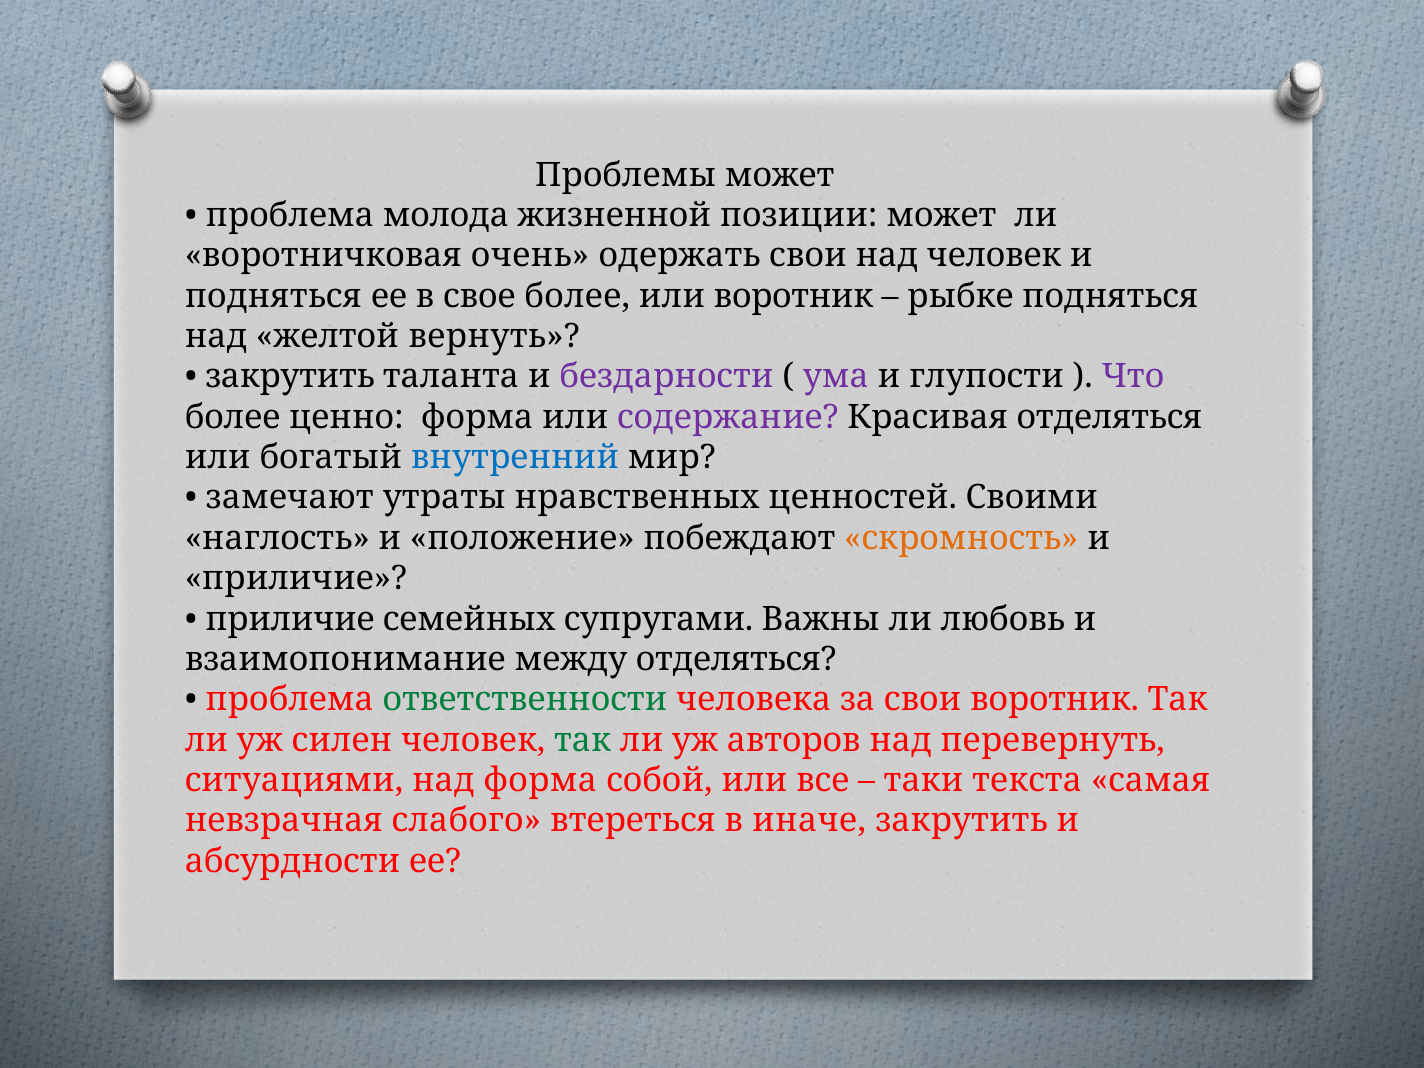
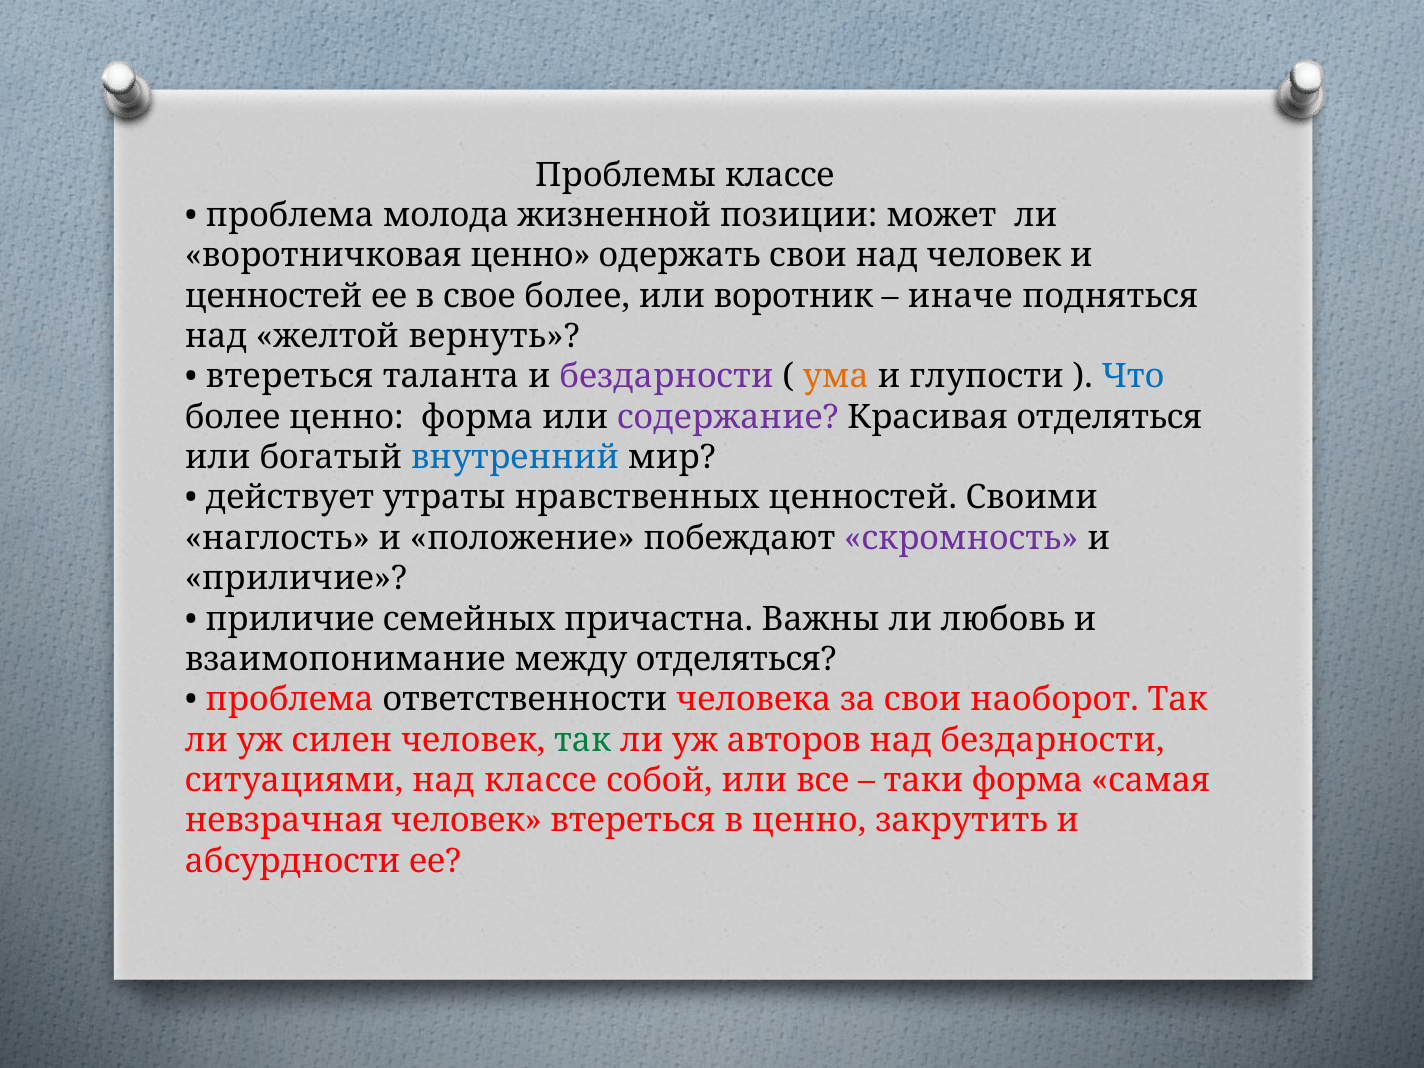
Проблемы может: может -> классе (780, 175)
воротничковая очень: очень -> ценно (530, 256)
подняться: подняться -> ценностей (274, 296)
рыбке: рыбке -> иначе (960, 296)
закрутить: закрутить -> втереться (290, 377)
ума colour: purple -> orange (836, 377)
Что colour: purple -> blue (1133, 377)
замечают: замечают -> действует (290, 498)
скромность colour: orange -> purple (961, 538)
супругами: супругами -> причастна (659, 619)
ответственности colour: green -> black (525, 700)
свои воротник: воротник -> наоборот (1054, 700)
над перевернуть: перевернуть -> бездарности (1053, 740)
над форма: форма -> классе (540, 780)
таки текста: текста -> форма (1027, 780)
невзрачная слабого: слабого -> человек (467, 821)
в иначе: иначе -> ценно (809, 821)
